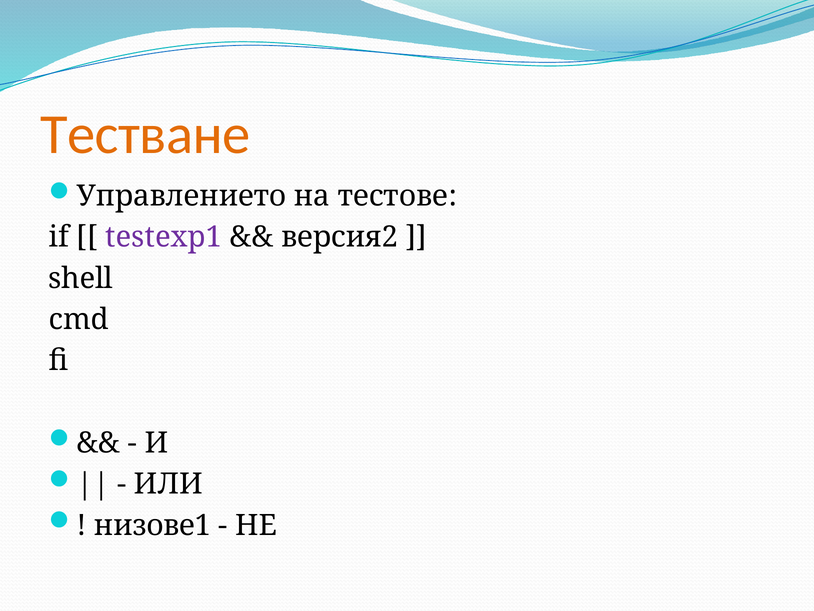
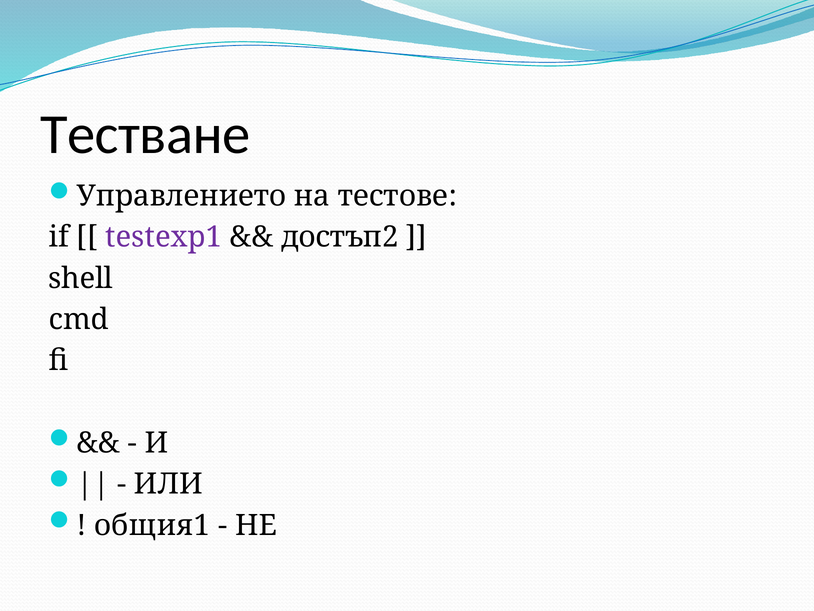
Тестване colour: orange -> black (145, 134)
версия2: версия2 -> достъп2 (340, 237)
низове1: низове1 -> общия1 (152, 525)
